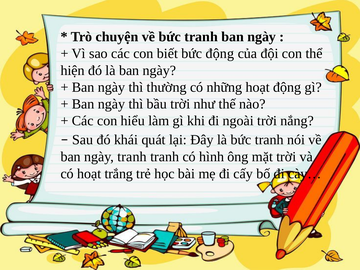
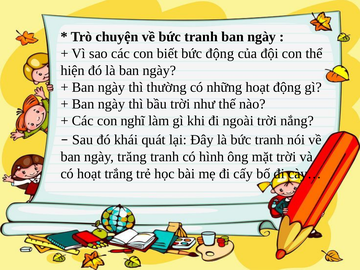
hiểu: hiểu -> nghĩ (133, 121)
ngày tranh: tranh -> trăng (132, 157)
